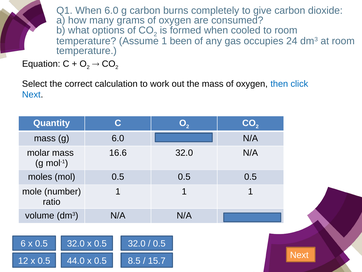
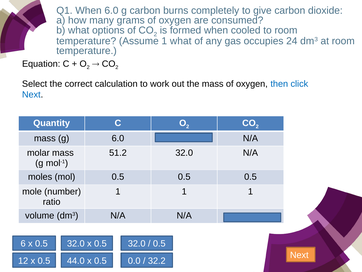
1 been: been -> what (181, 41)
16.6: 16.6 -> 51.2 (118, 153)
8.5: 8.5 -> 0.0 (134, 260)
15.7: 15.7 -> 32.2 (157, 260)
